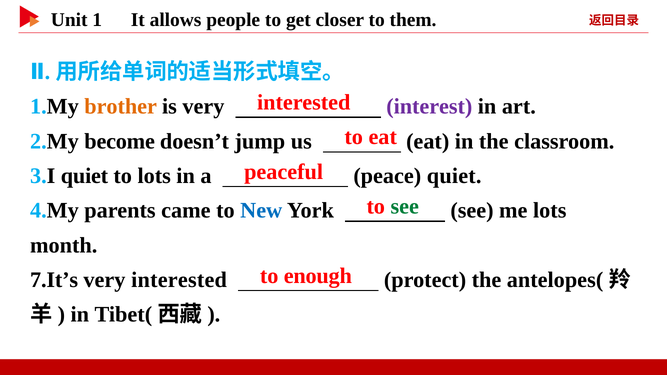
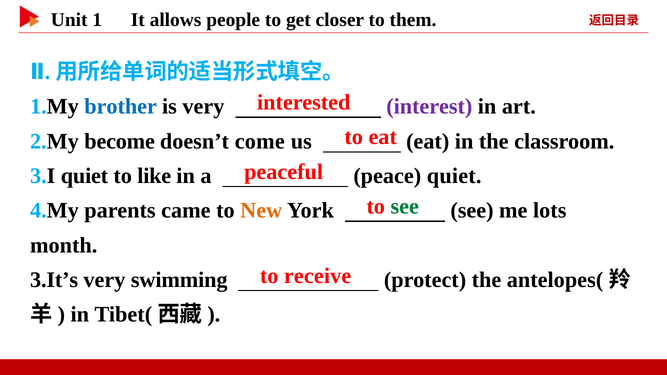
brother colour: orange -> blue (121, 107)
jump: jump -> come (260, 141)
to lots: lots -> like (154, 176)
New colour: blue -> orange (261, 211)
enough: enough -> receive (318, 276)
7.It’s: 7.It’s -> 3.It’s (54, 280)
very interested: interested -> swimming (179, 280)
